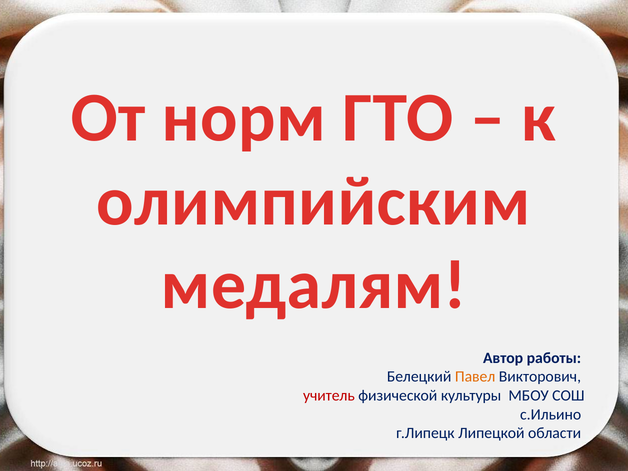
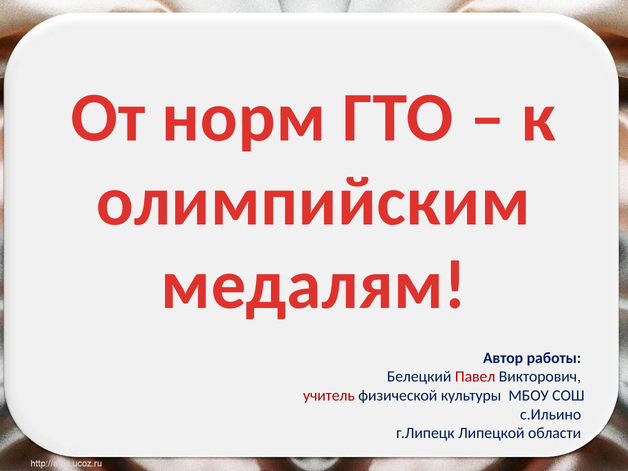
Павел colour: orange -> red (475, 377)
